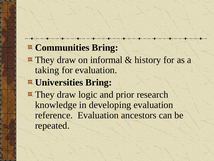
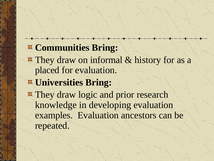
taking: taking -> placed (47, 70)
reference: reference -> examples (54, 115)
